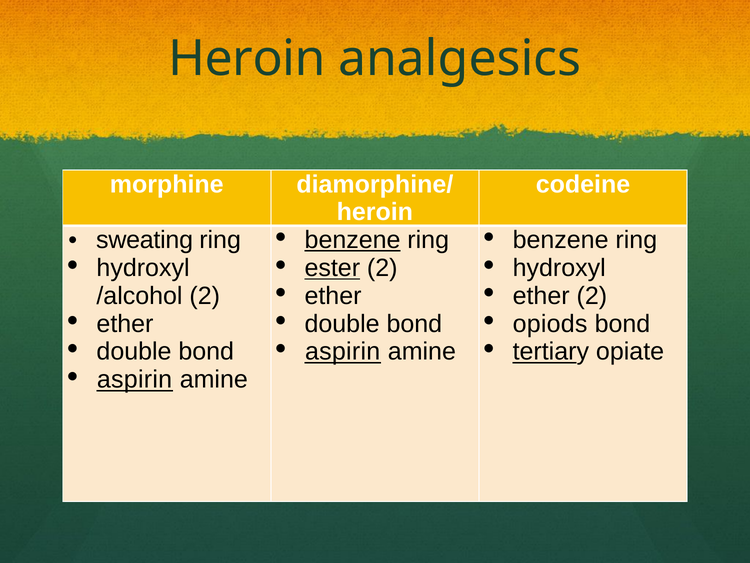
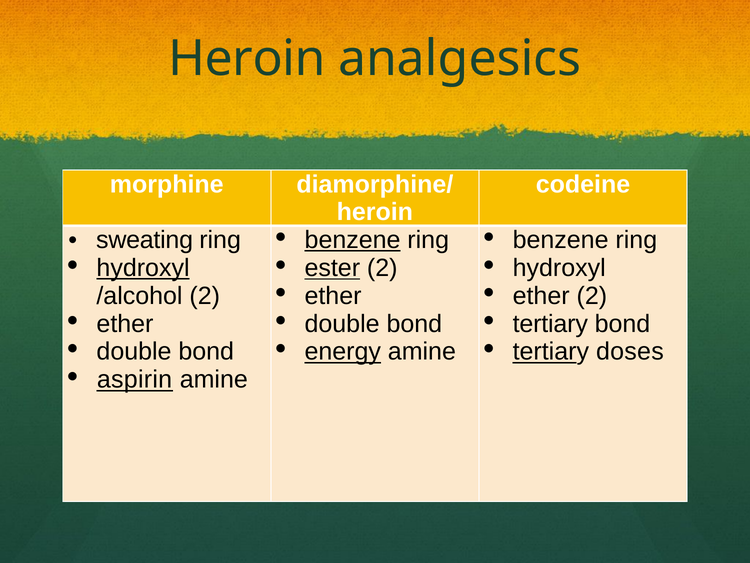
hydroxyl underline: none -> present (143, 268)
opiods: opiods -> tertiary (550, 324)
aspirin: aspirin -> energy (343, 351)
opiate: opiate -> doses (630, 351)
